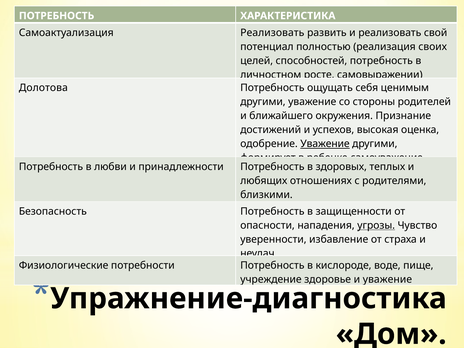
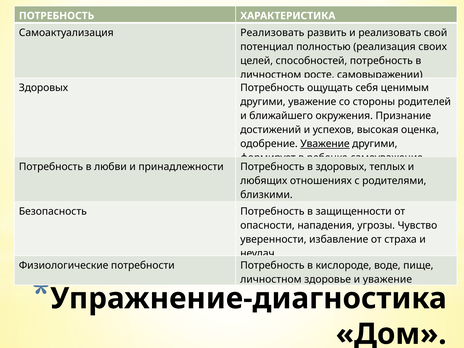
Долотова: Долотова -> Здоровых (43, 88)
угрозы underline: present -> none (376, 225)
учреждение: учреждение -> личностном (271, 280)
